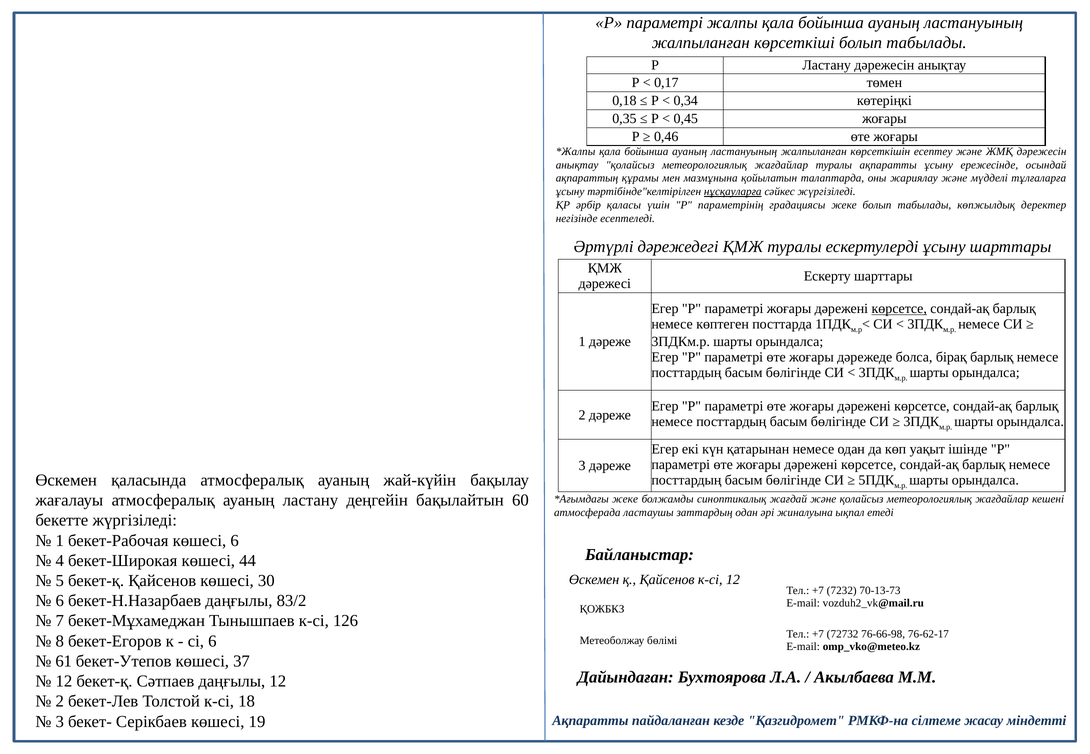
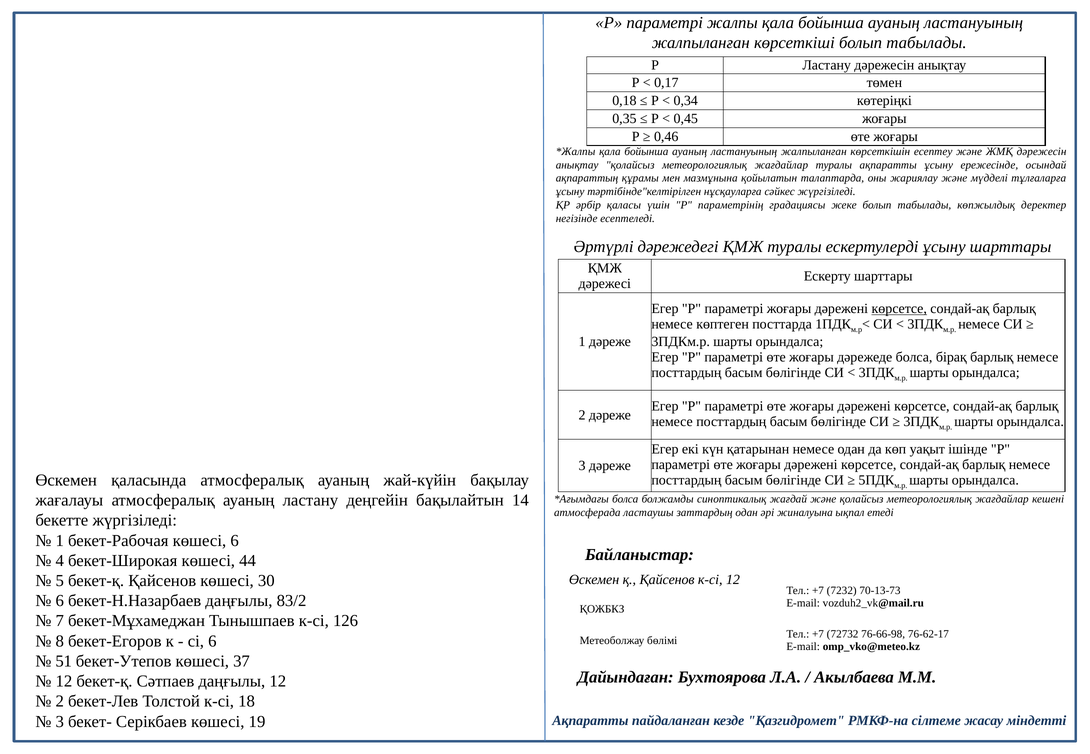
нұсқауларға underline: present -> none (733, 192)
60: 60 -> 14 (520, 501)
жеке: жеке -> болса (625, 499)
61: 61 -> 51 (64, 662)
